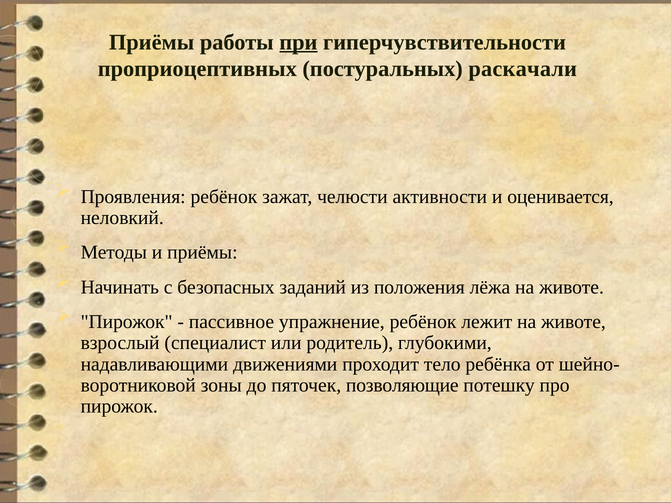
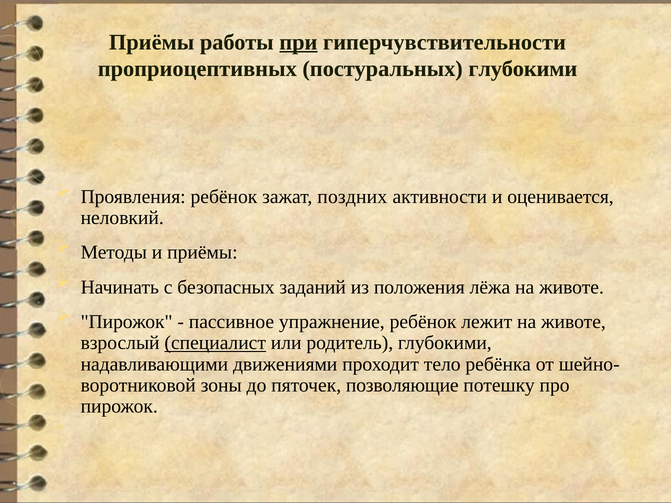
постуральных раскачали: раскачали -> глубокими (523, 69)
челюсти: челюсти -> поздних (352, 197)
специалист underline: none -> present (215, 343)
